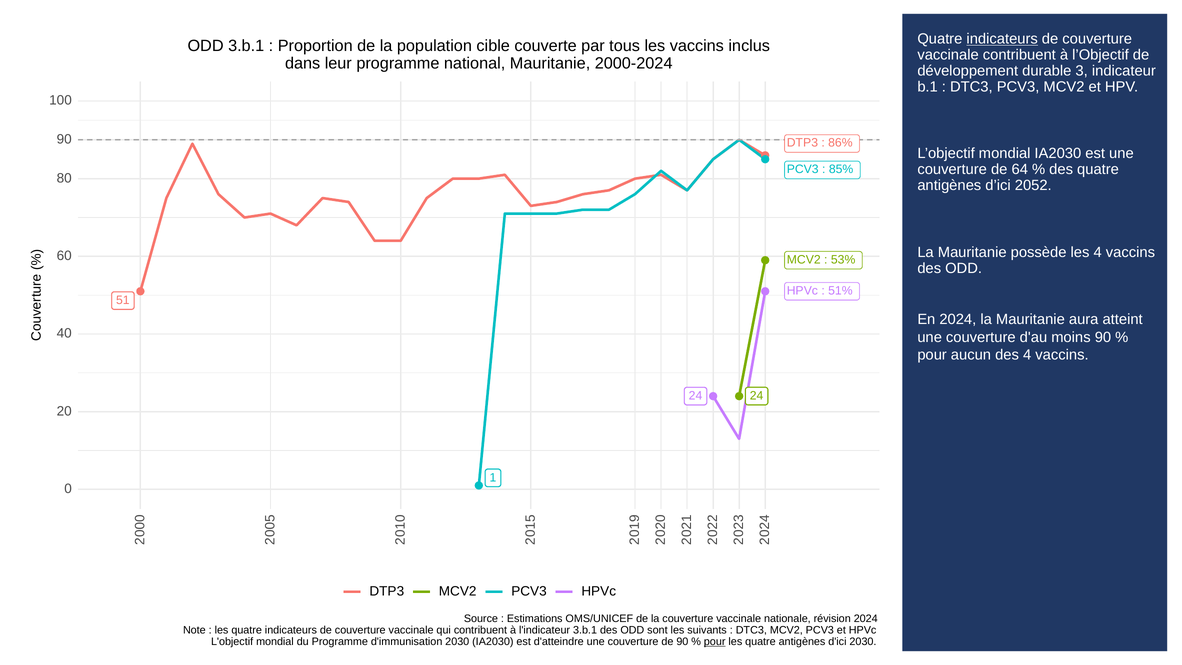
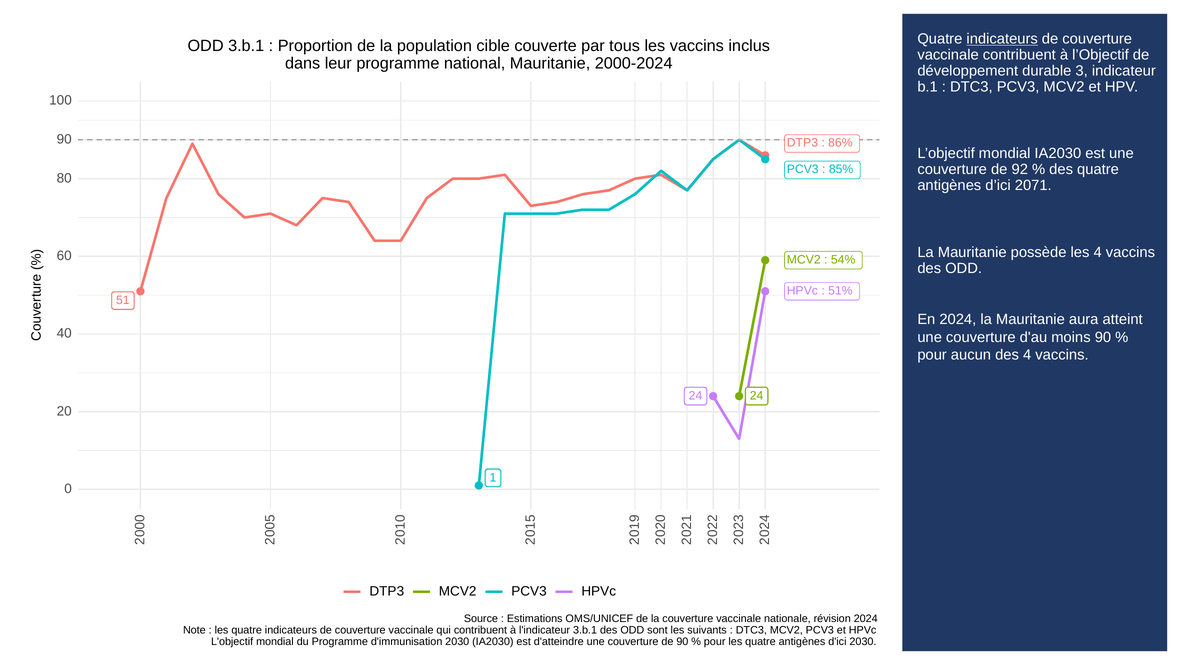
64: 64 -> 92 (1020, 169)
2052: 2052 -> 2071 (1033, 185)
53%: 53% -> 54% (843, 260)
pour underline: present -> none (715, 642)
